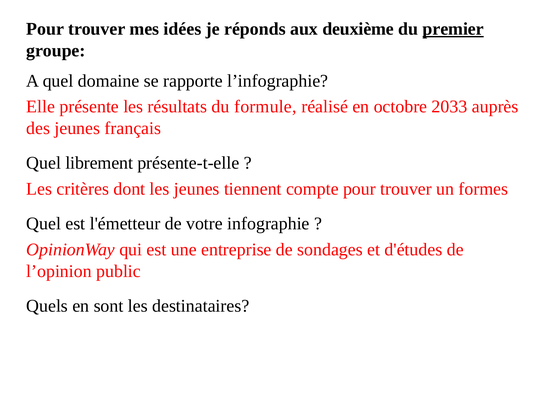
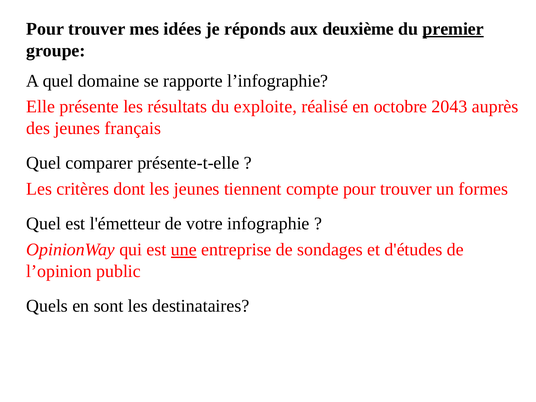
formule: formule -> exploite (265, 107)
2033: 2033 -> 2043 (450, 107)
librement: librement -> comparer (99, 163)
une underline: none -> present (184, 250)
